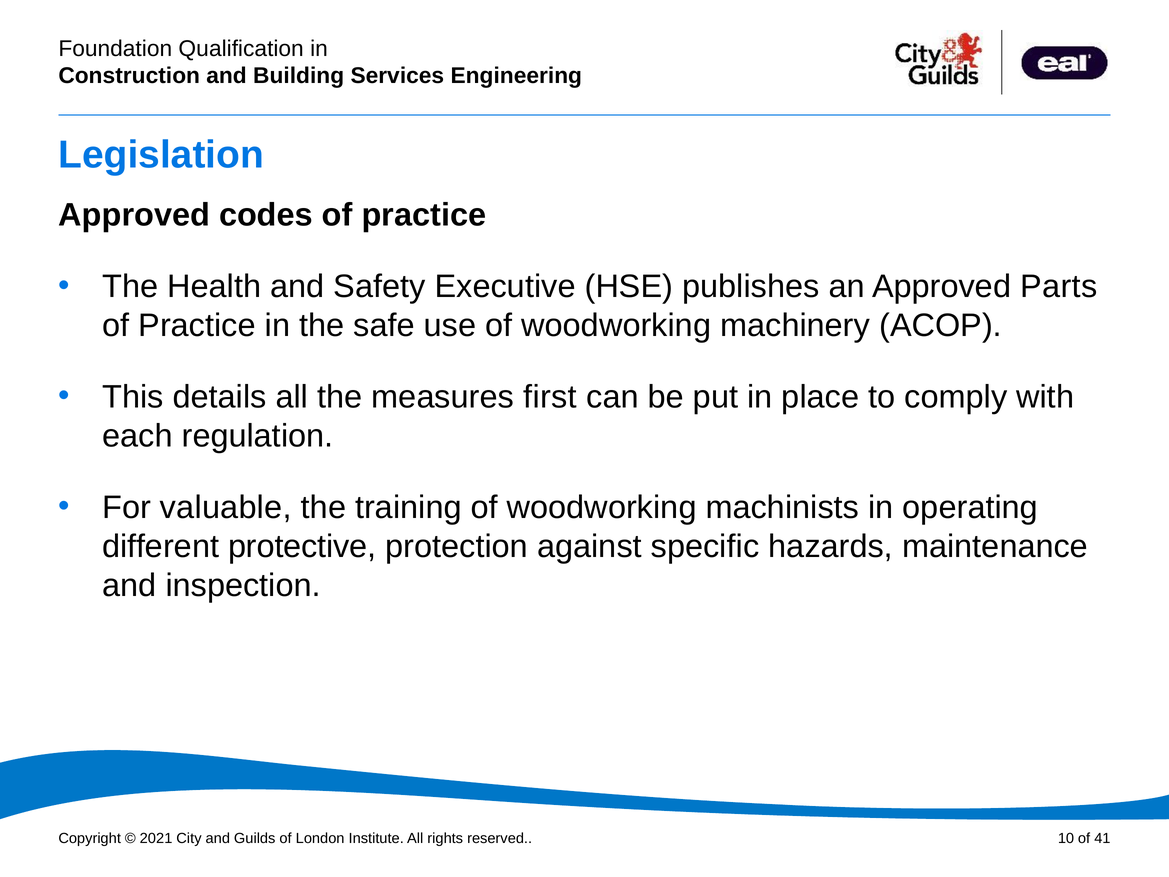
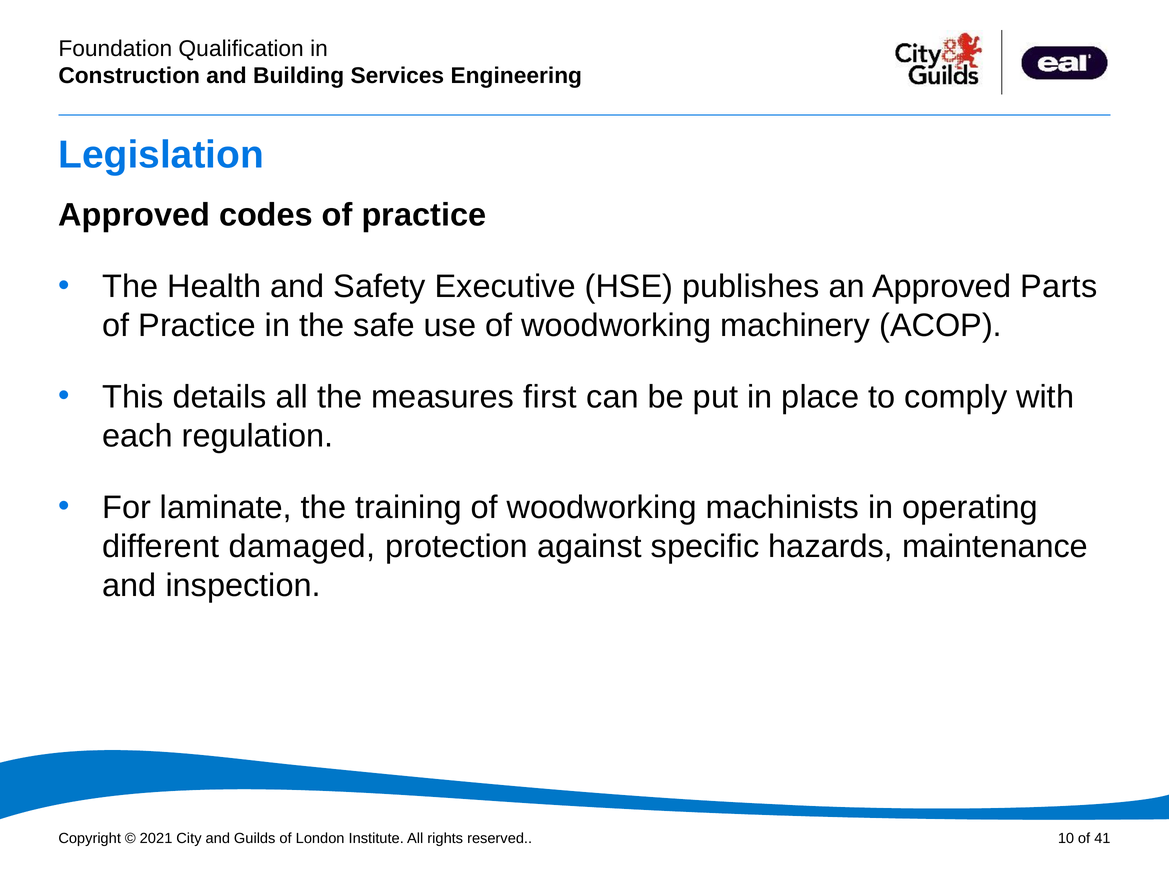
valuable: valuable -> laminate (226, 507)
protective: protective -> damaged (302, 546)
